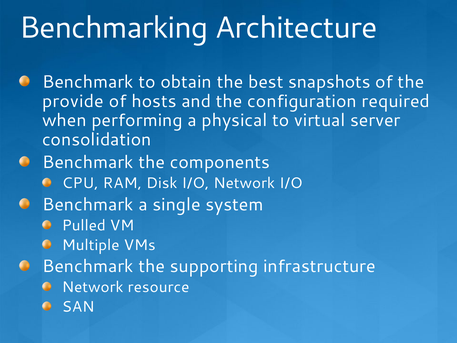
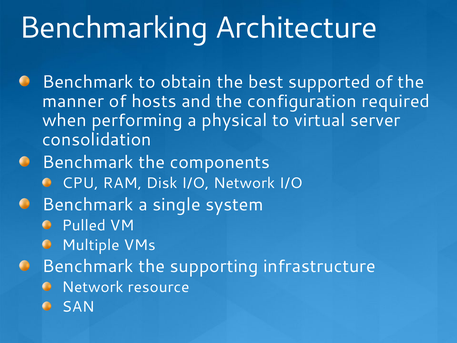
snapshots: snapshots -> supported (329, 82)
provide: provide -> manner (73, 101)
